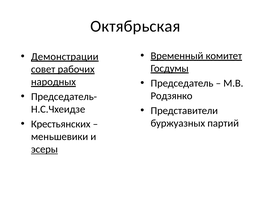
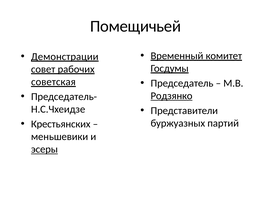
Октябрьская: Октябрьская -> Помещичьей (136, 26)
народных: народных -> советская (53, 82)
Родзянко underline: none -> present (172, 96)
